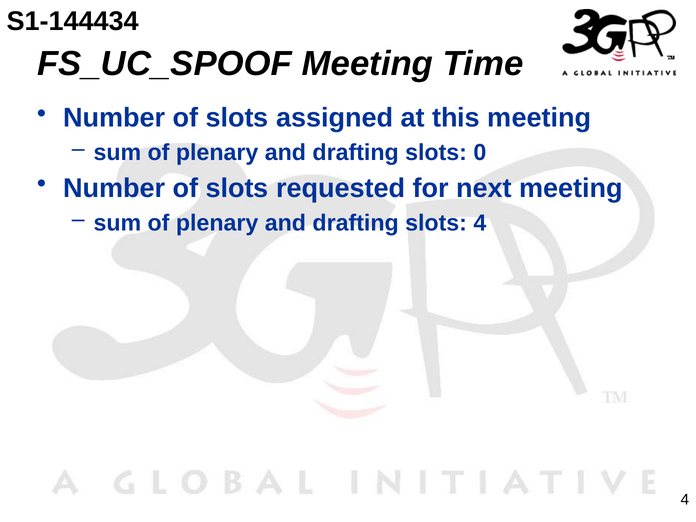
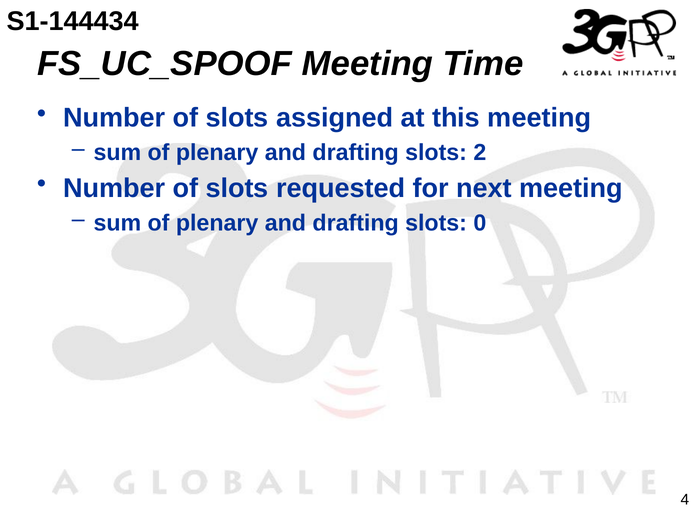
0: 0 -> 2 (480, 153)
slots 4: 4 -> 0 (480, 223)
